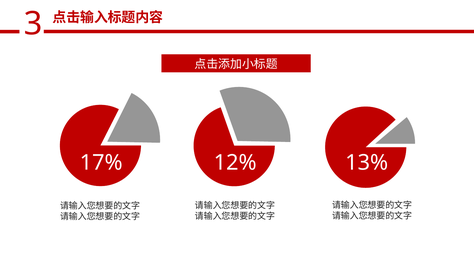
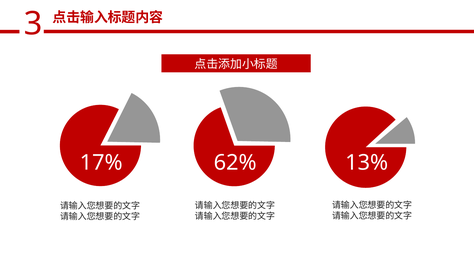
12%: 12% -> 62% (235, 162)
